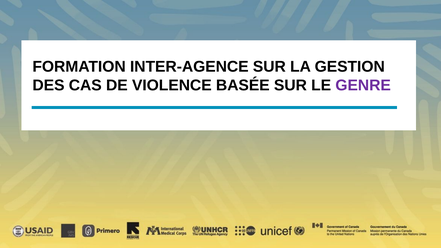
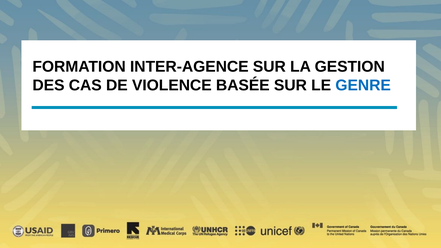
GENRE colour: purple -> blue (363, 85)
